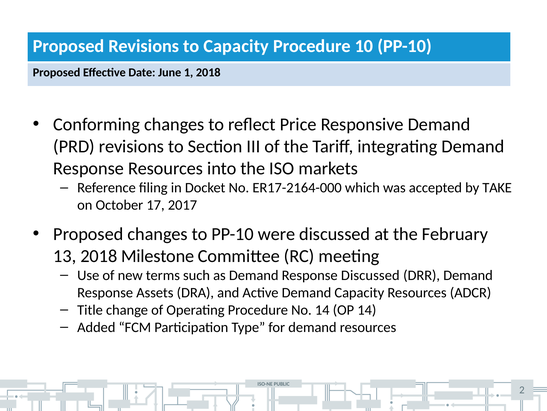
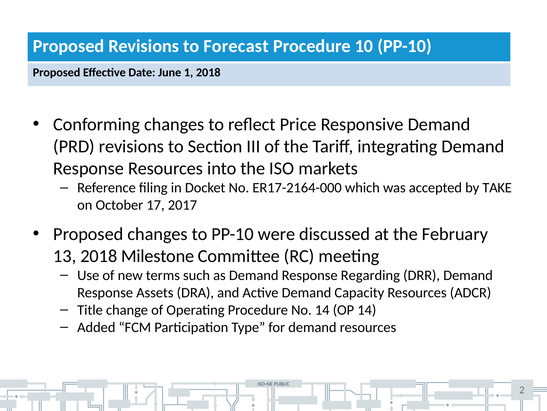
to Capacity: Capacity -> Forecast (236, 46)
Response Discussed: Discussed -> Regarding (370, 275)
